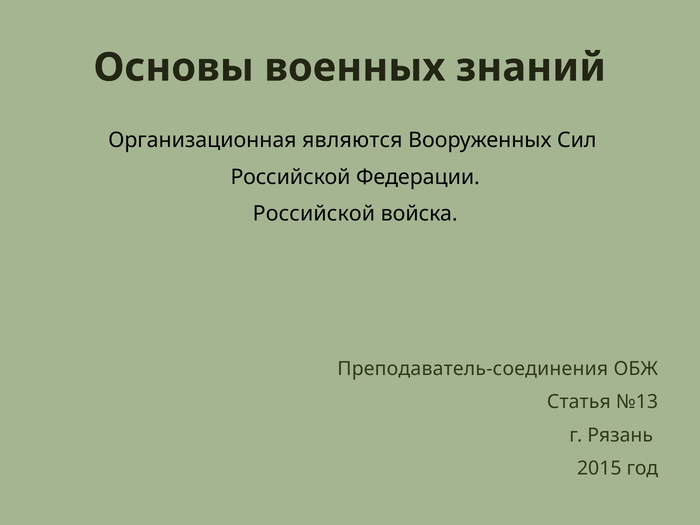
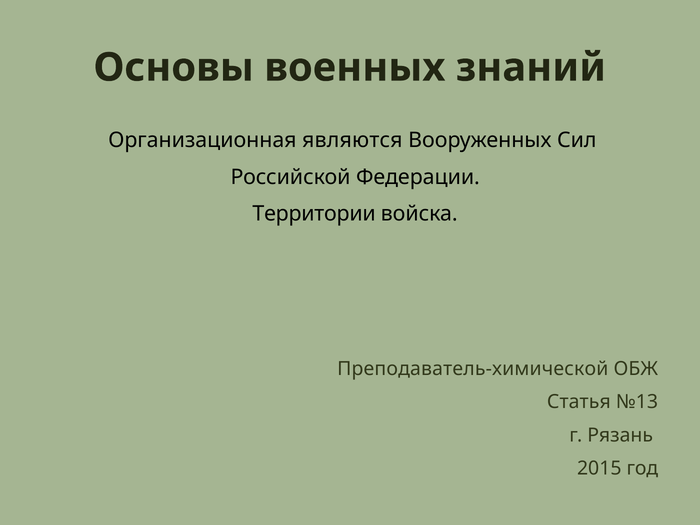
Российской: Российской -> Территории (314, 214)
Преподаватель-соединения: Преподаватель-соединения -> Преподаватель-химической (473, 369)
